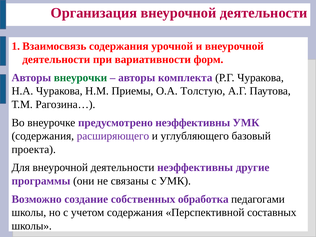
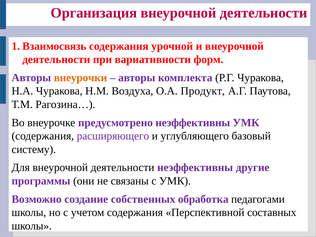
внеурочки colour: green -> orange (81, 78)
Приемы: Приемы -> Воздуха (132, 91)
Толстую: Толстую -> Продукт (203, 91)
проекта: проекта -> систему (34, 149)
